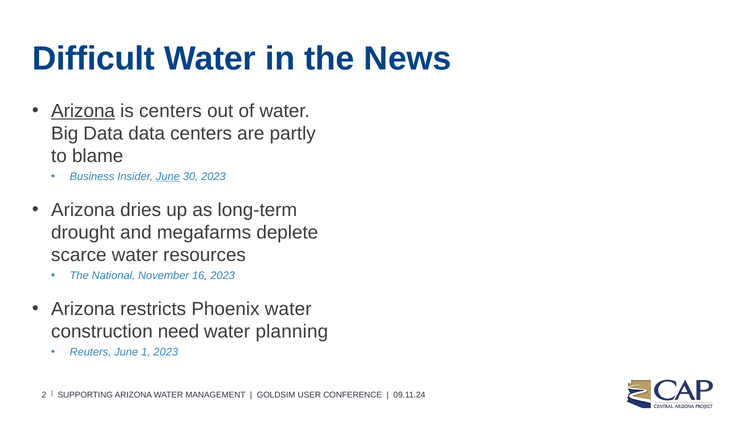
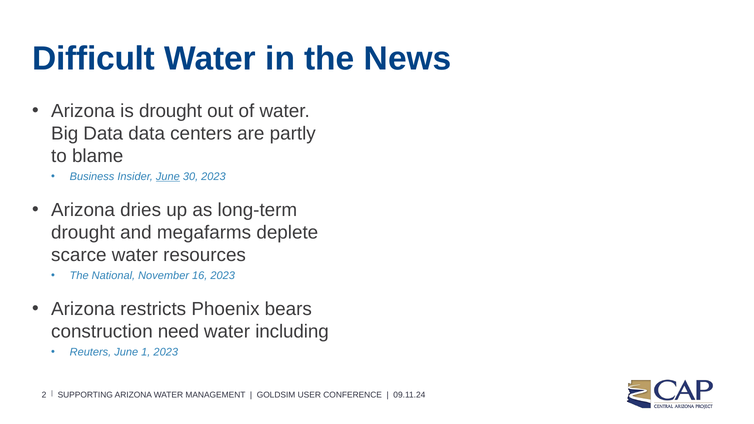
Arizona underline: present -> none (83, 111)
is centers: centers -> drought (171, 111)
Phoenix water: water -> bears (288, 309)
planning: planning -> including (292, 332)
